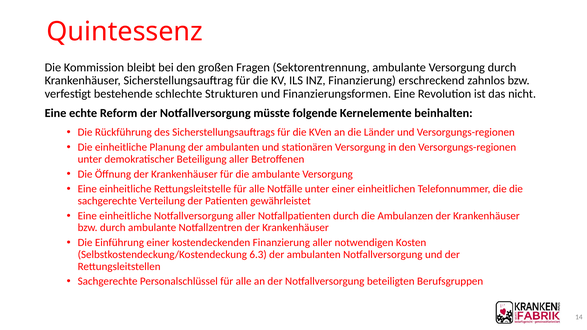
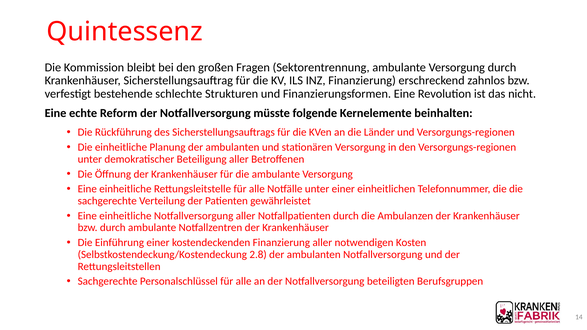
6.3: 6.3 -> 2.8 (258, 255)
